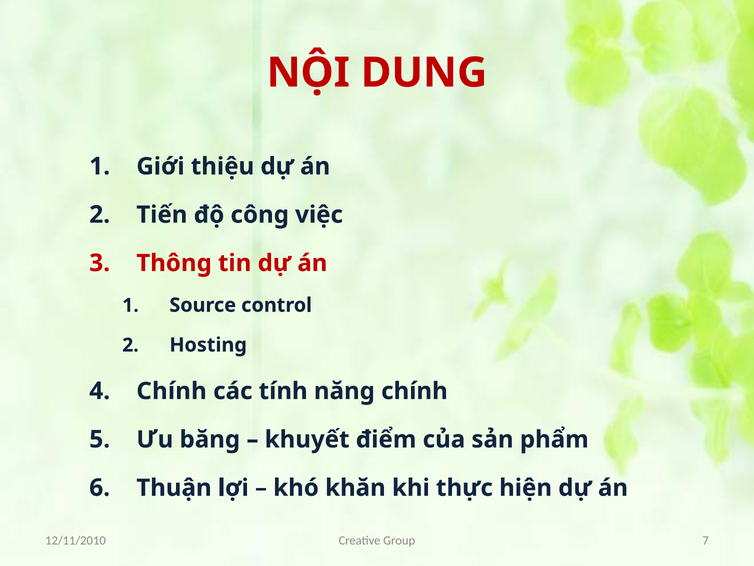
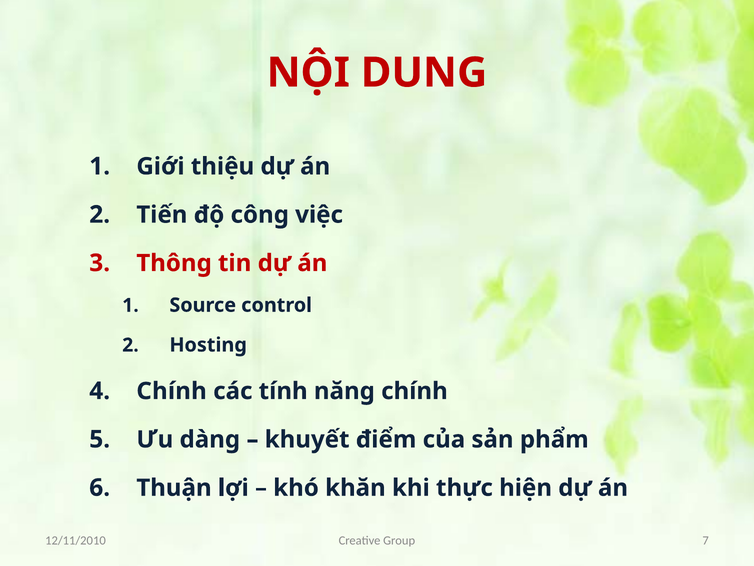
băng: băng -> dàng (210, 439)
